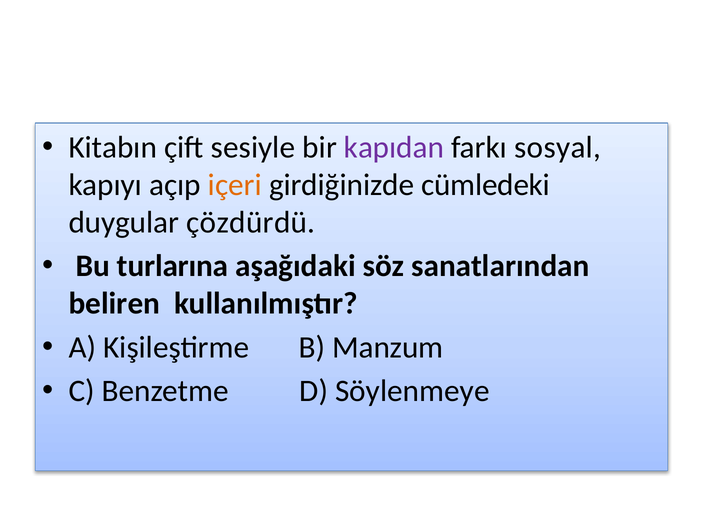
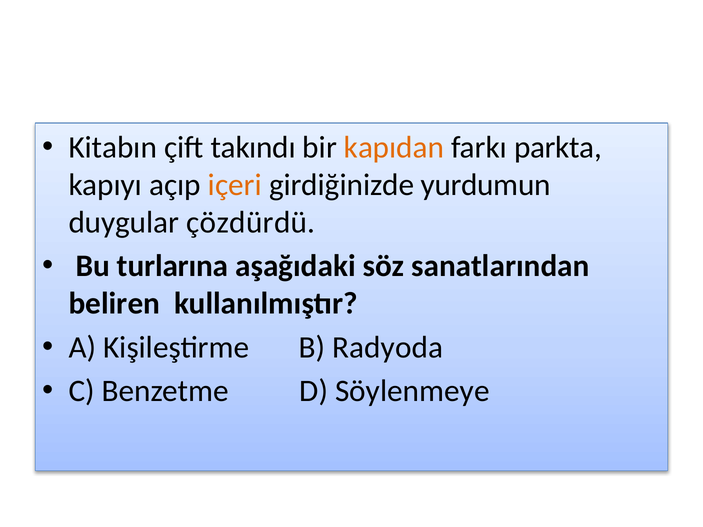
sesiyle: sesiyle -> takındı (253, 147)
kapıdan colour: purple -> orange (394, 147)
sosyal: sosyal -> parkta (558, 147)
cümledeki: cümledeki -> yurdumun (486, 185)
Manzum: Manzum -> Radyoda (388, 347)
